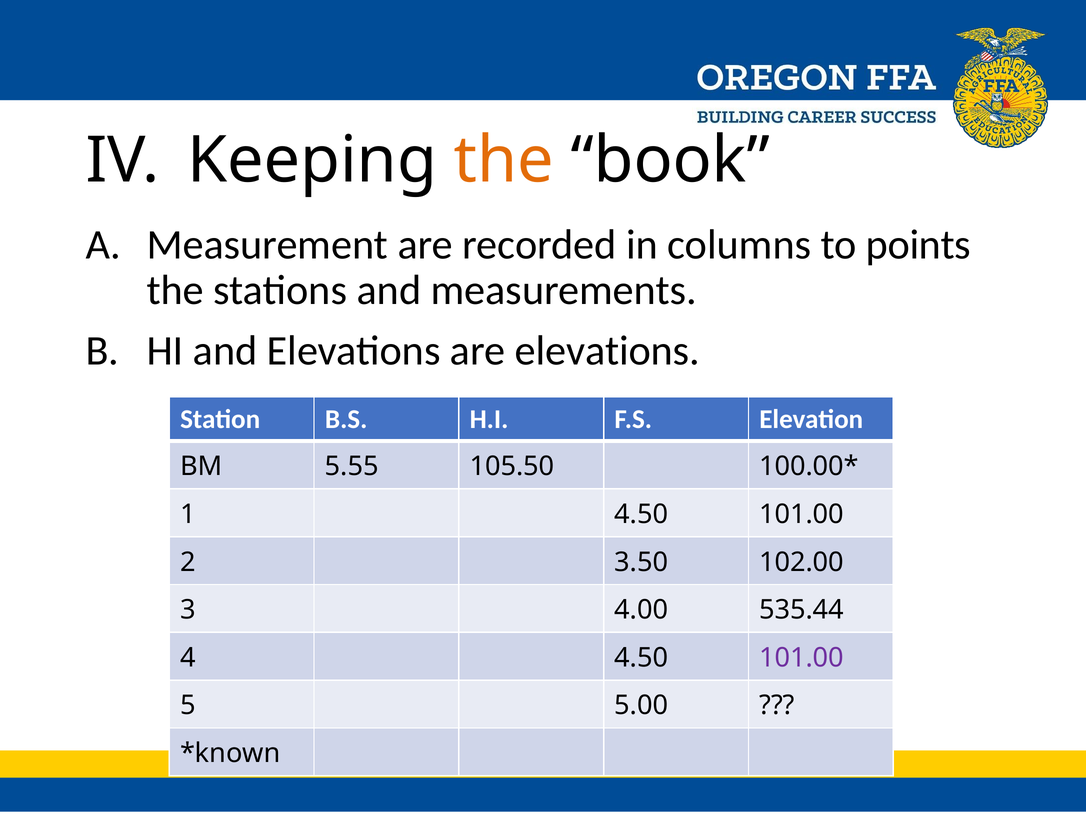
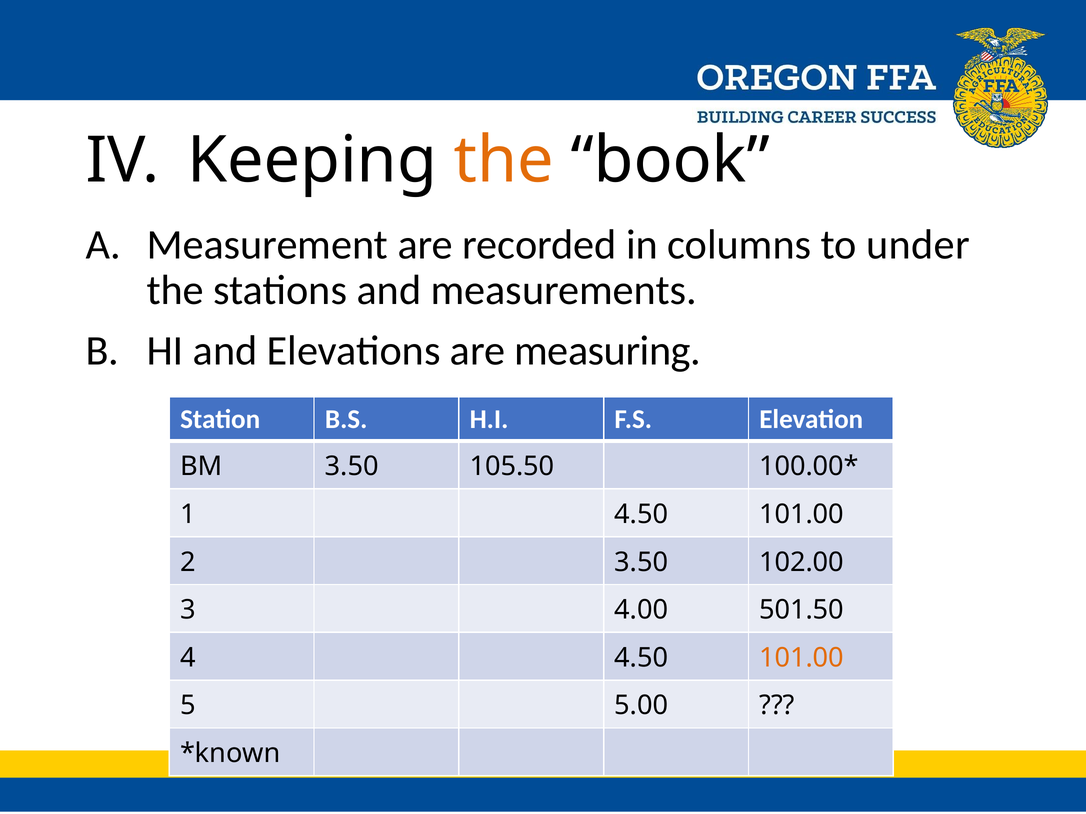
points: points -> under (918, 245)
are elevations: elevations -> measuring (608, 351)
BM 5.55: 5.55 -> 3.50 (352, 467)
535.44: 535.44 -> 501.50 (802, 610)
101.00 colour: purple -> orange (802, 658)
